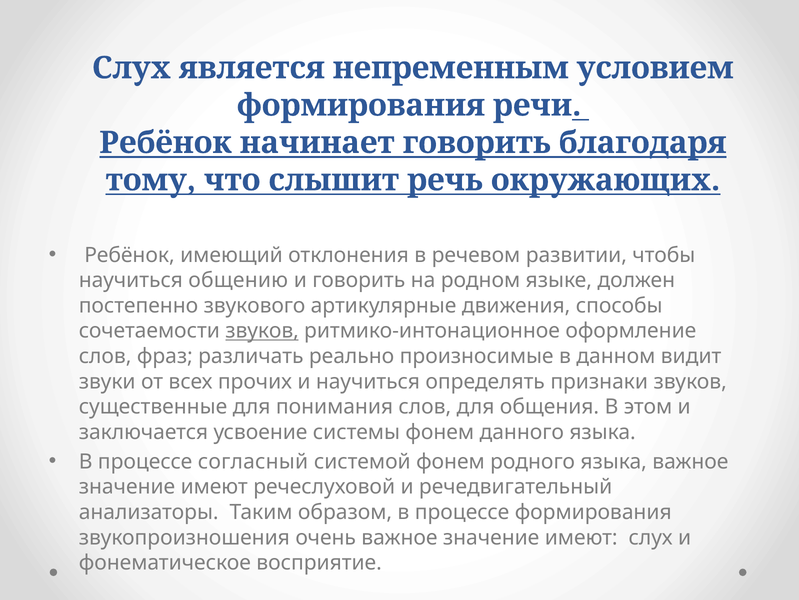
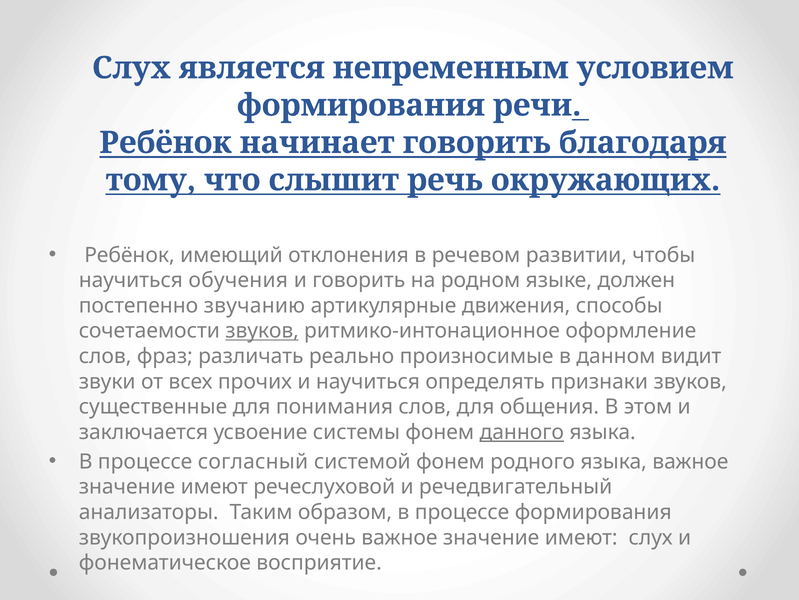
общению: общению -> обучения (238, 280)
звукового: звукового -> звучанию (254, 305)
данного underline: none -> present (522, 432)
